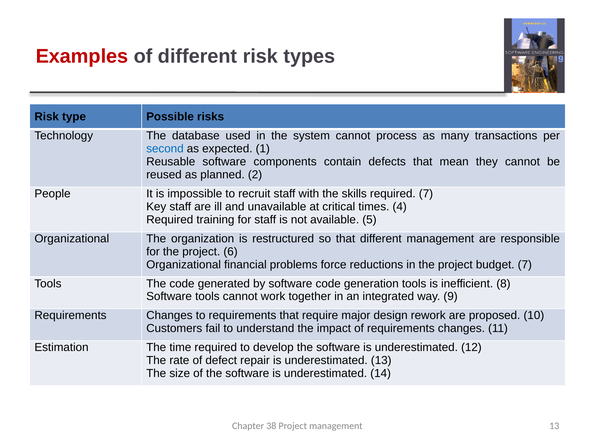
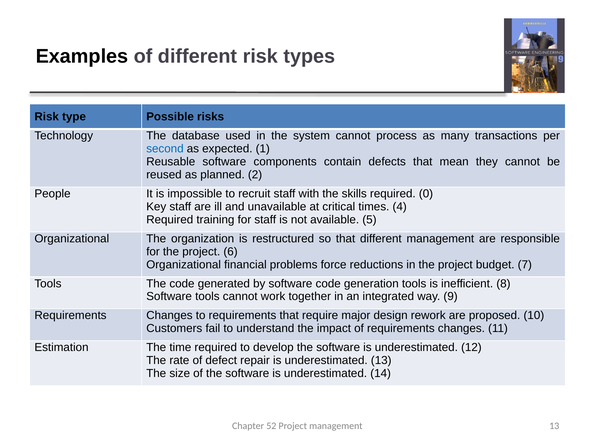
Examples colour: red -> black (82, 56)
required 7: 7 -> 0 (426, 194)
38: 38 -> 52 (271, 426)
